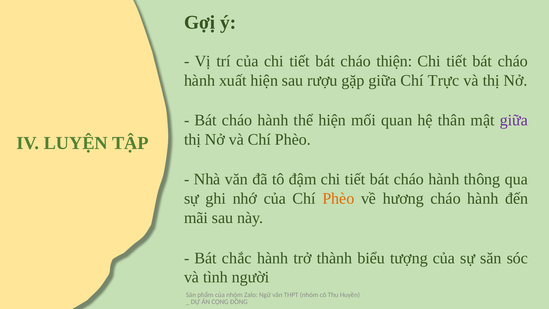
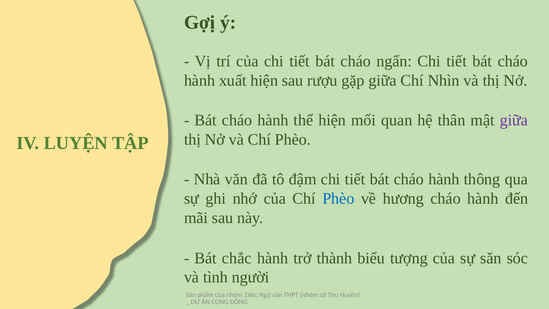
thiện: thiện -> ngẩn (394, 61)
Trực: Trực -> Nhìn (444, 81)
Phèo colour: orange -> blue (338, 198)
